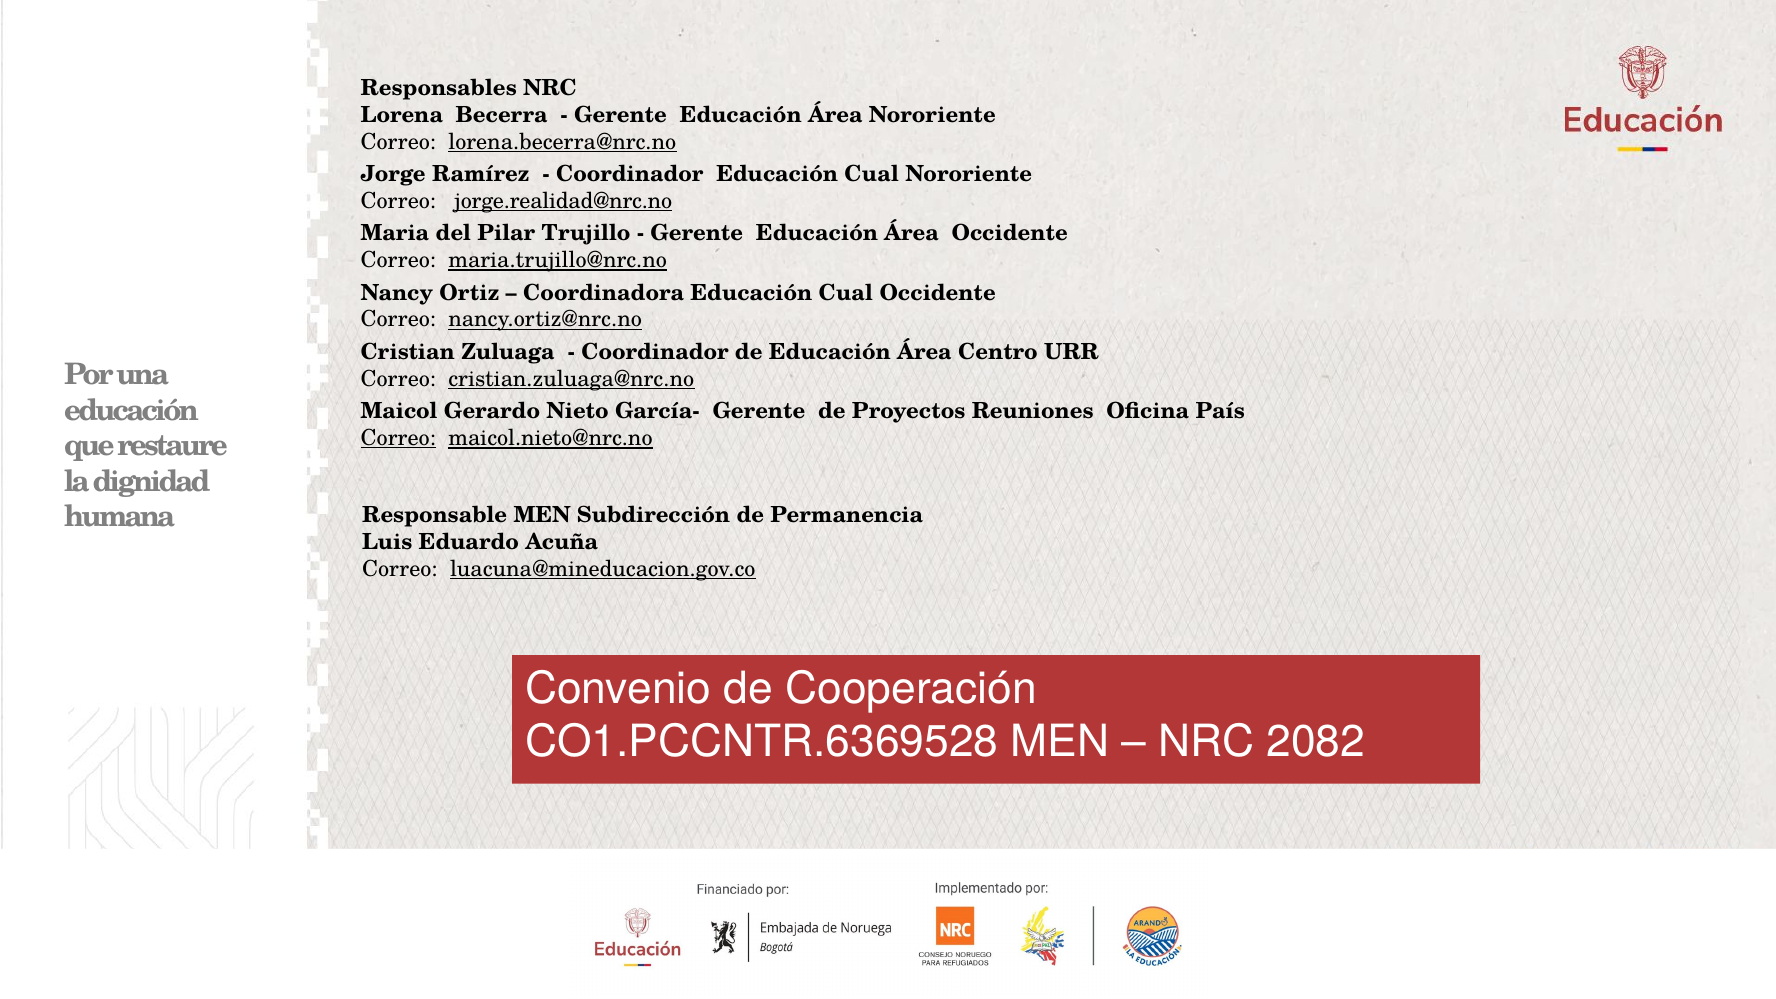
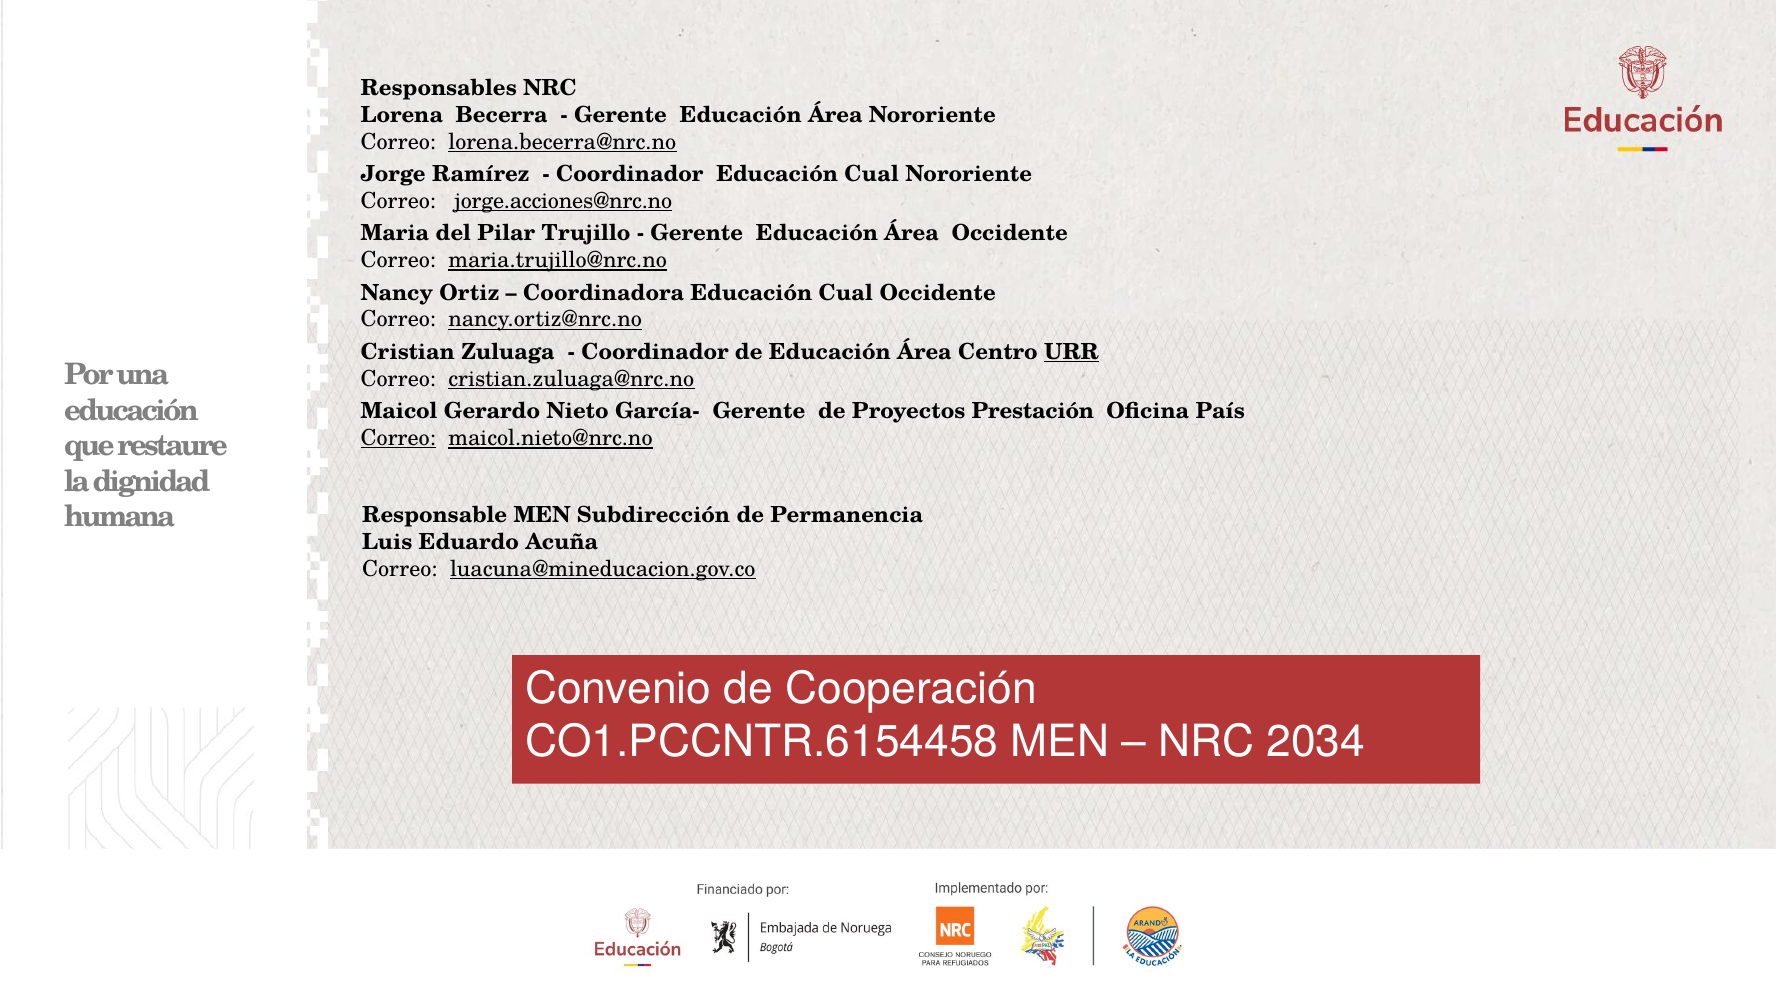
jorge.realidad@nrc.no: jorge.realidad@nrc.no -> jorge.acciones@nrc.no (563, 201)
URR underline: none -> present (1071, 352)
Reuniones: Reuniones -> Prestación (1033, 411)
CO1.PCCNTR.6369528: CO1.PCCNTR.6369528 -> CO1.PCCNTR.6154458 (762, 742)
2082: 2082 -> 2034 (1316, 742)
